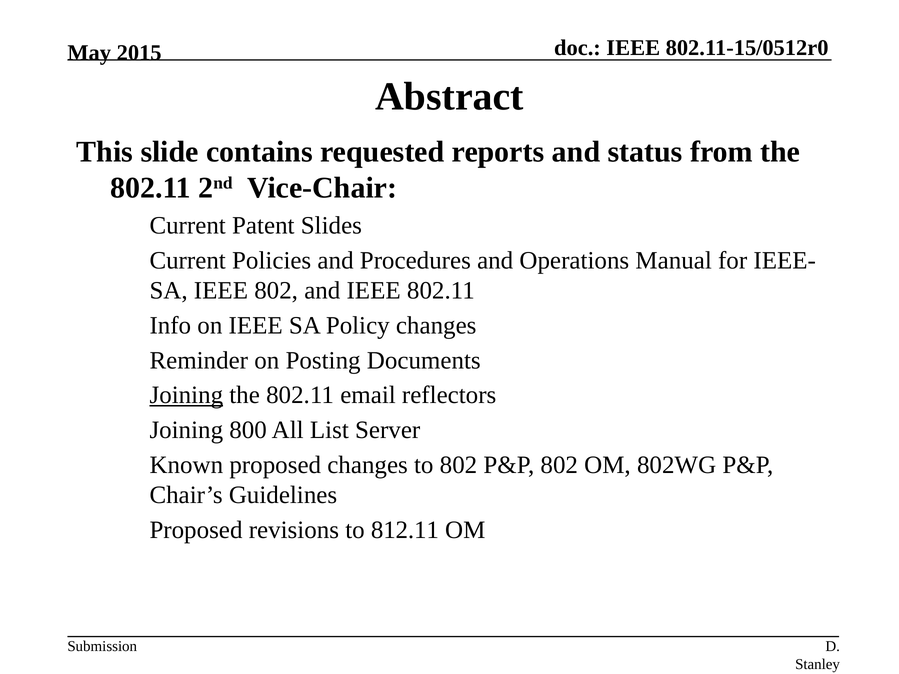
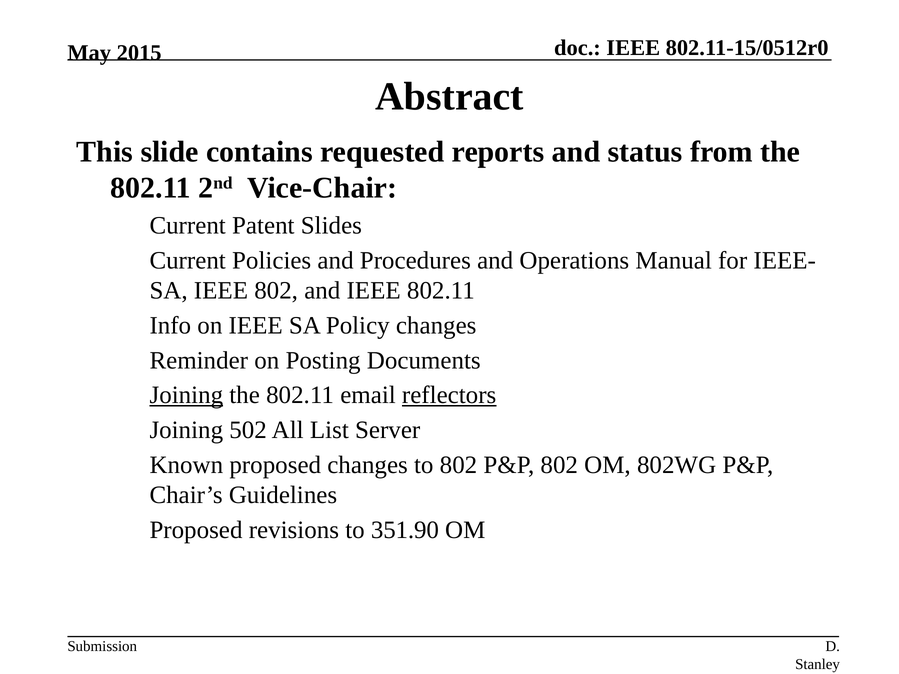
reflectors underline: none -> present (449, 395)
800: 800 -> 502 (248, 430)
812.11: 812.11 -> 351.90 (405, 530)
